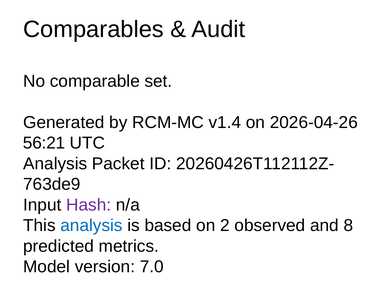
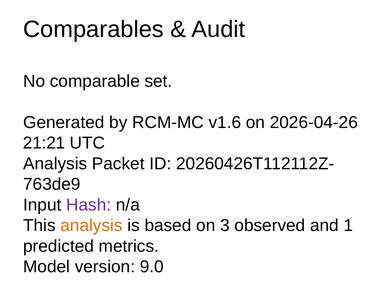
v1.4: v1.4 -> v1.6 (225, 122)
56:21: 56:21 -> 21:21 (44, 143)
analysis colour: blue -> orange (91, 226)
2: 2 -> 3 (225, 226)
8: 8 -> 1 (348, 226)
7.0: 7.0 -> 9.0 (152, 267)
